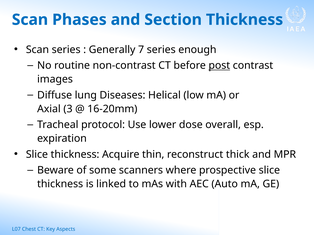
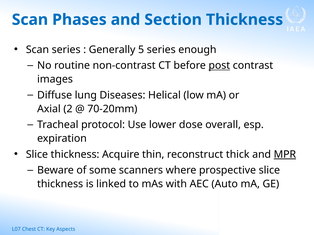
7: 7 -> 5 (141, 50)
3: 3 -> 2 (68, 109)
16-20mm: 16-20mm -> 70-20mm (112, 109)
MPR underline: none -> present (285, 155)
